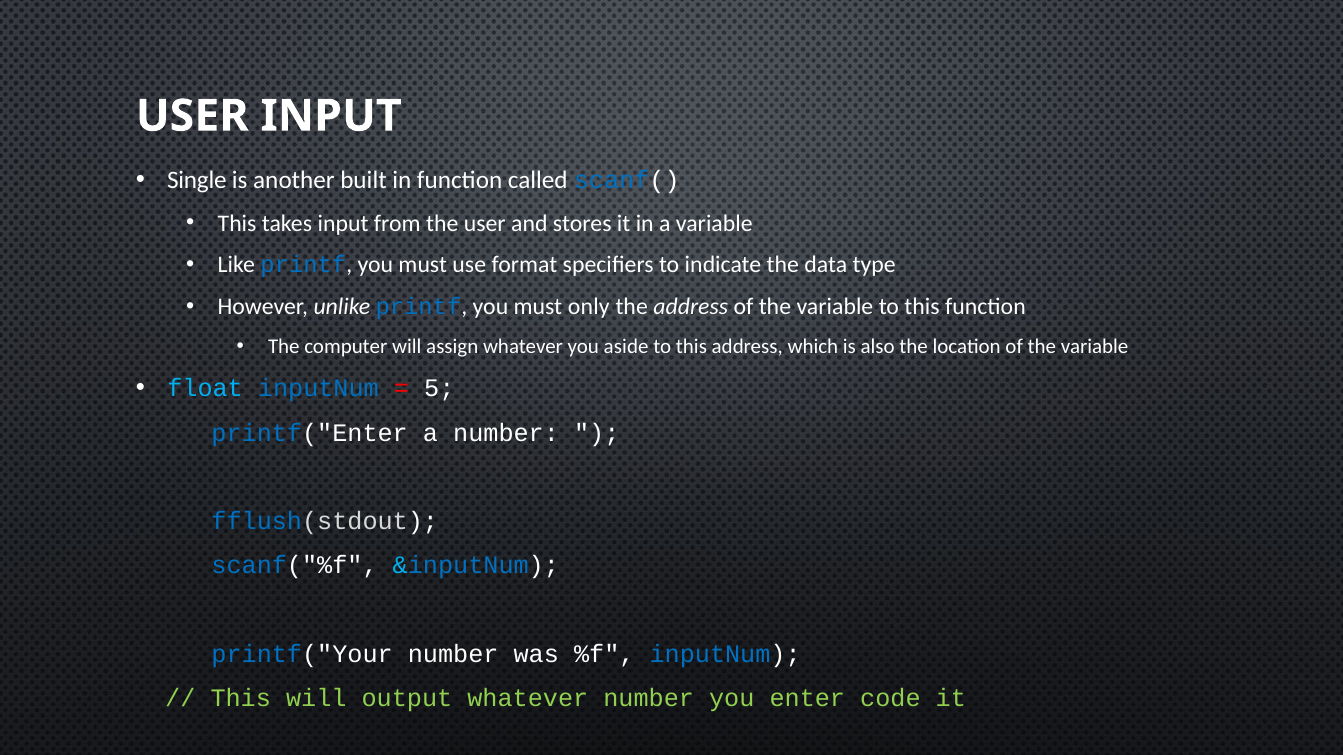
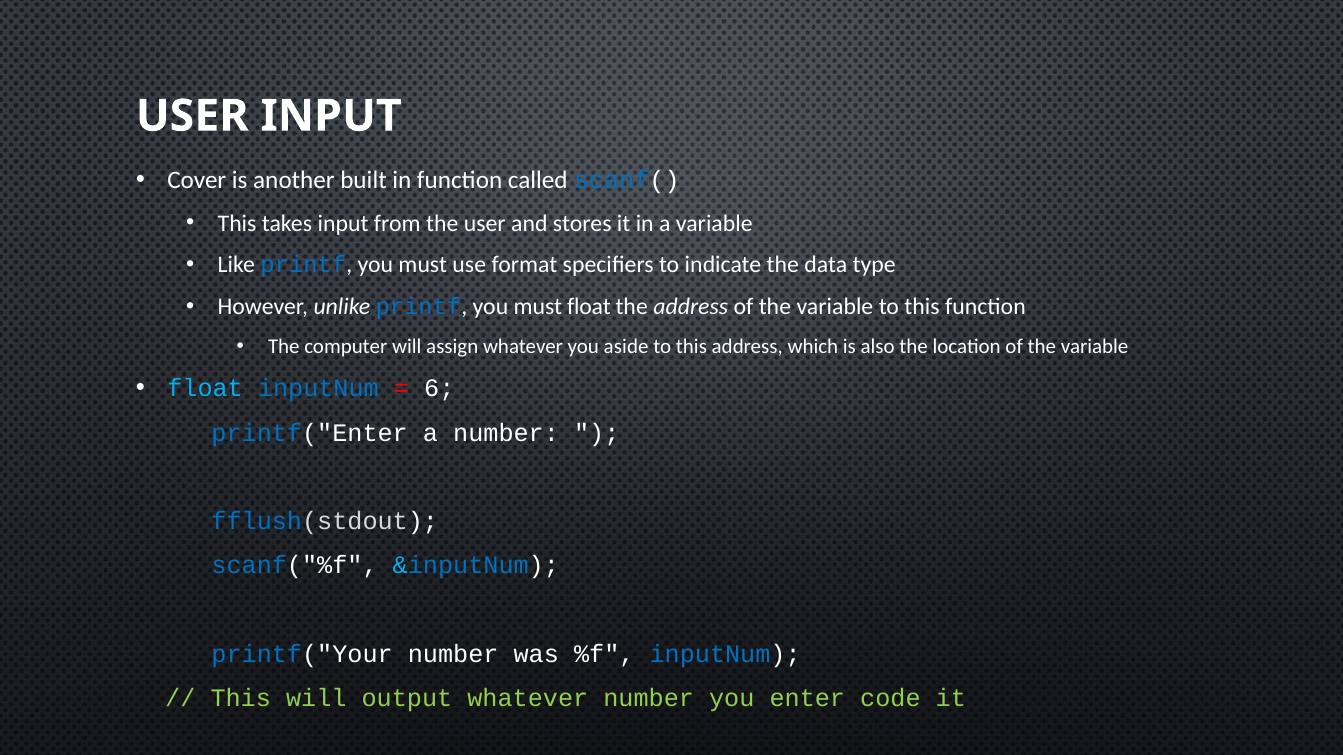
Single: Single -> Cover (197, 181)
must only: only -> float (589, 307)
5: 5 -> 6 (439, 389)
